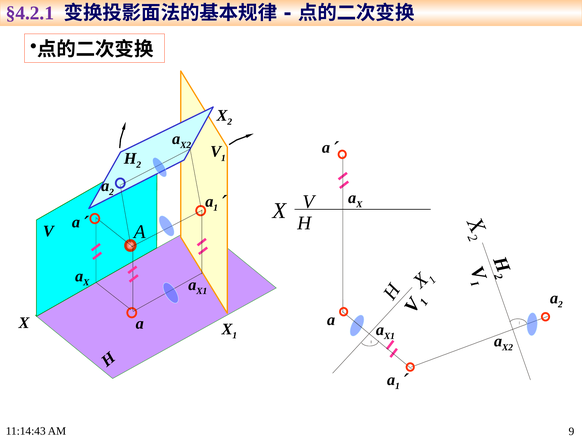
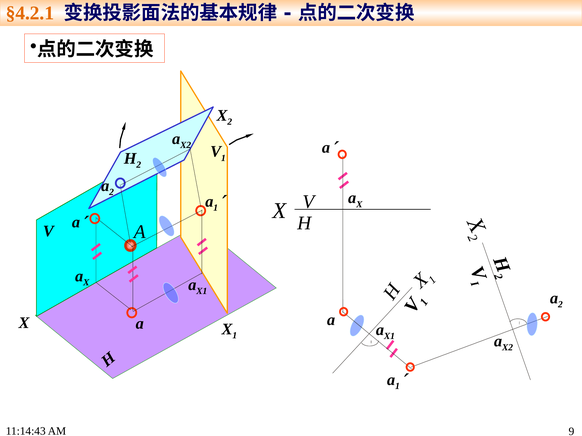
§4.2.1 colour: purple -> orange (30, 13)
